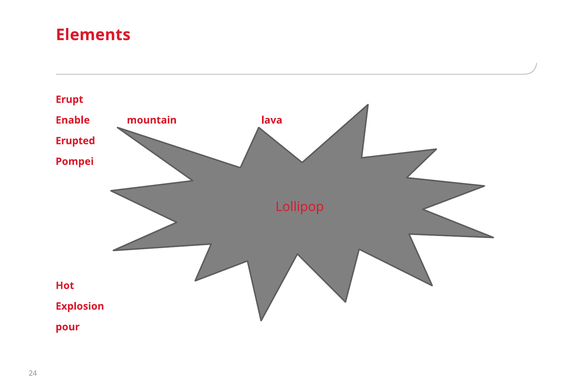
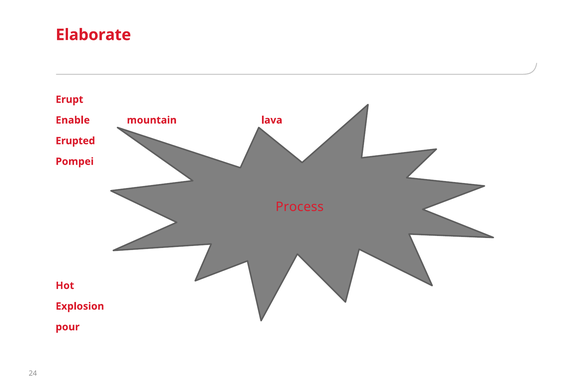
Elements: Elements -> Elaborate (93, 35)
Lollipop: Lollipop -> Process (300, 207)
